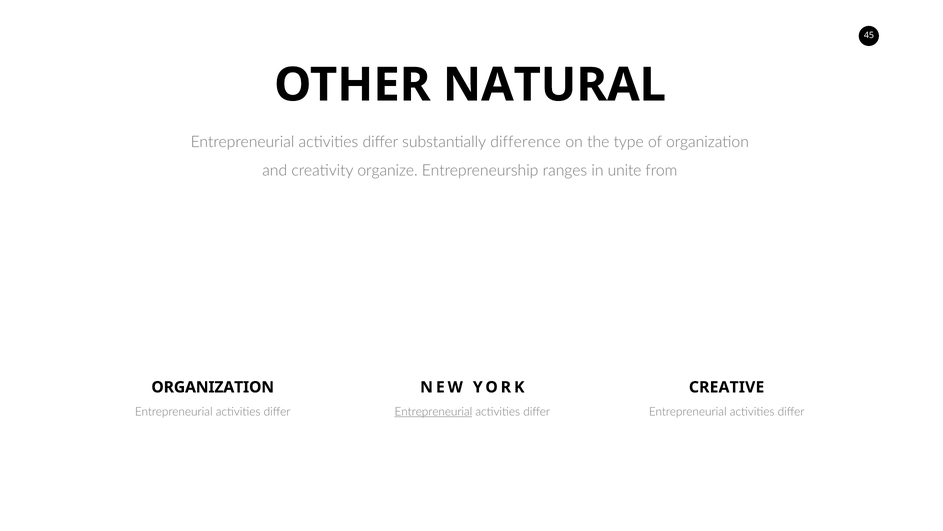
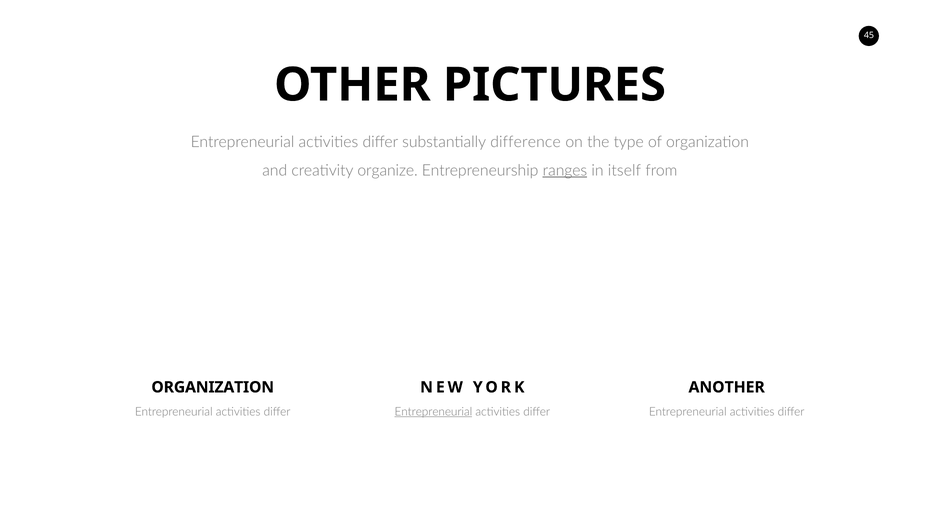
NATURAL: NATURAL -> PICTURES (554, 85)
ranges underline: none -> present (565, 170)
unite: unite -> itself (624, 170)
CREATIVE: CREATIVE -> ANOTHER (727, 387)
